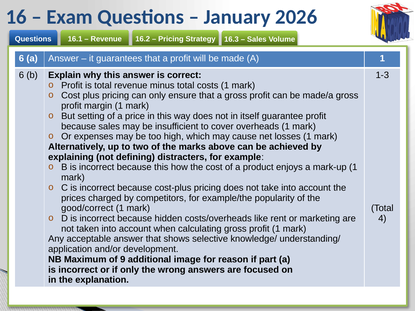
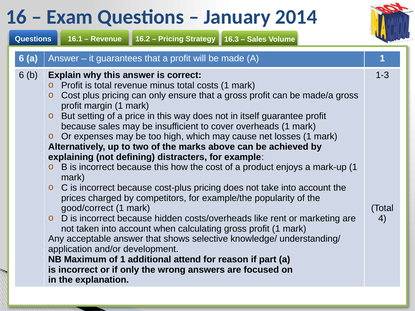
2026: 2026 -> 2014 (296, 17)
of 9: 9 -> 1 (123, 260)
image: image -> attend (187, 260)
